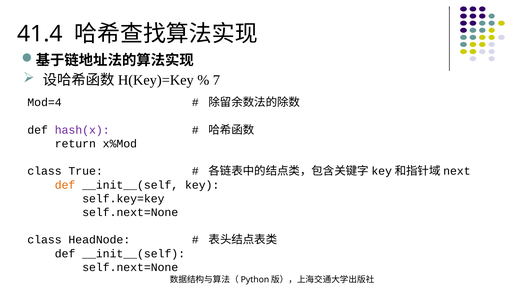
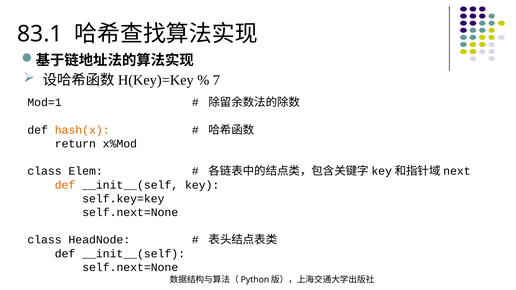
41.4: 41.4 -> 83.1 (40, 34)
Mod=4: Mod=4 -> Mod=1 (45, 103)
hash(x colour: purple -> orange (82, 130)
True: True -> Elem (86, 171)
